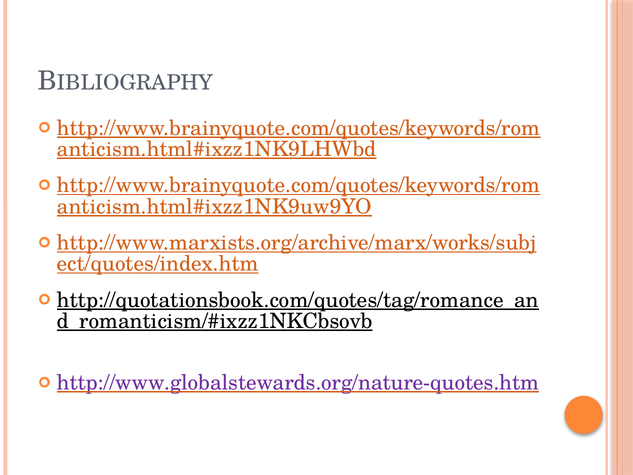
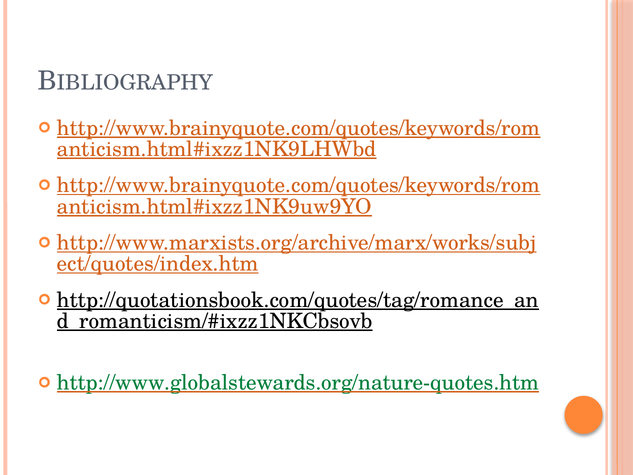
http://www.globalstewards.org/nature-quotes.htm colour: purple -> green (298, 383)
